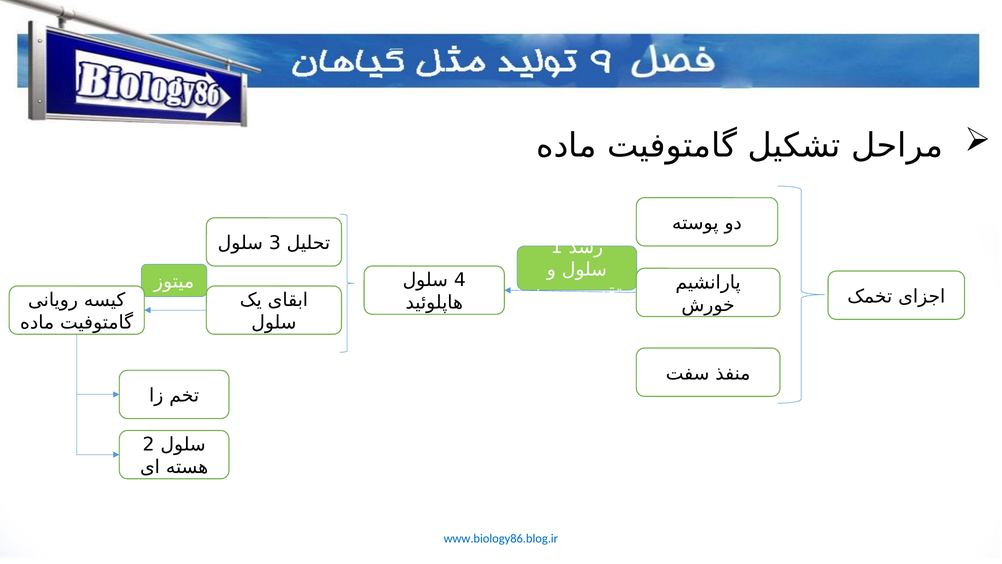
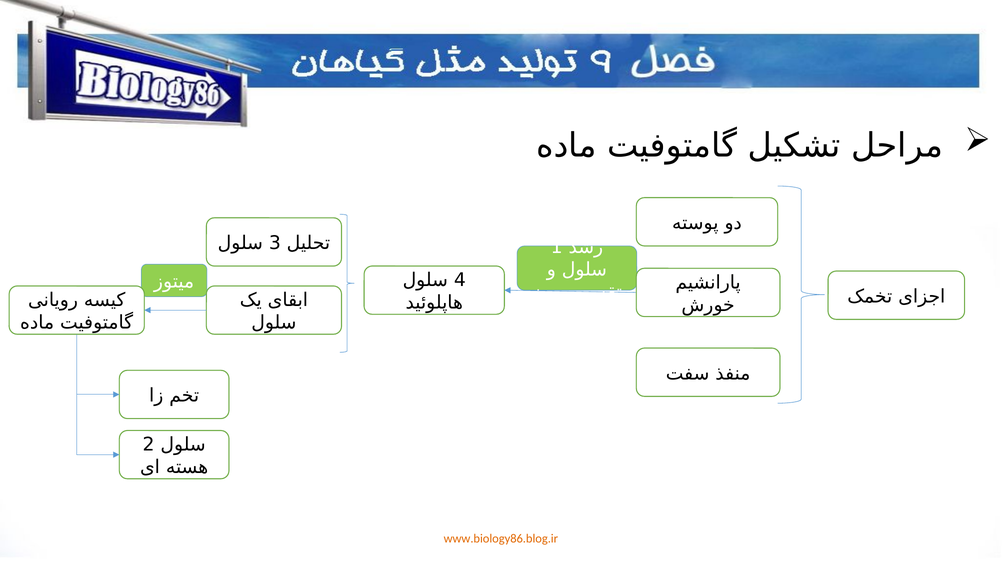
www.biology86.blog.ir colour: blue -> orange (501, 538)
